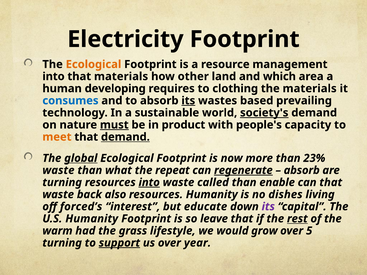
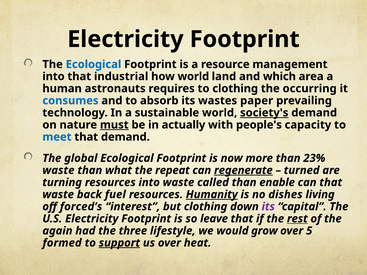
Ecological colour: orange -> blue (93, 64)
that materials: materials -> industrial (121, 77)
how other: other -> world (193, 77)
developing: developing -> astronauts (115, 89)
the materials: materials -> occurring (310, 89)
its underline: present -> none (188, 101)
based: based -> paper (257, 101)
product: product -> actually (183, 125)
meet colour: orange -> blue (57, 137)
demand underline: present -> none (125, 137)
global underline: present -> none (81, 158)
absorb: absorb -> turned (302, 170)
into underline: present -> none (149, 183)
also: also -> fuel (115, 195)
Humanity underline: none -> present (212, 195)
but educate: educate -> clothing (206, 207)
U.S Humanity: Humanity -> Electricity (92, 219)
warm: warm -> again (57, 231)
grass: grass -> three (133, 231)
turning: turning -> formed (62, 243)
year: year -> heat (198, 243)
